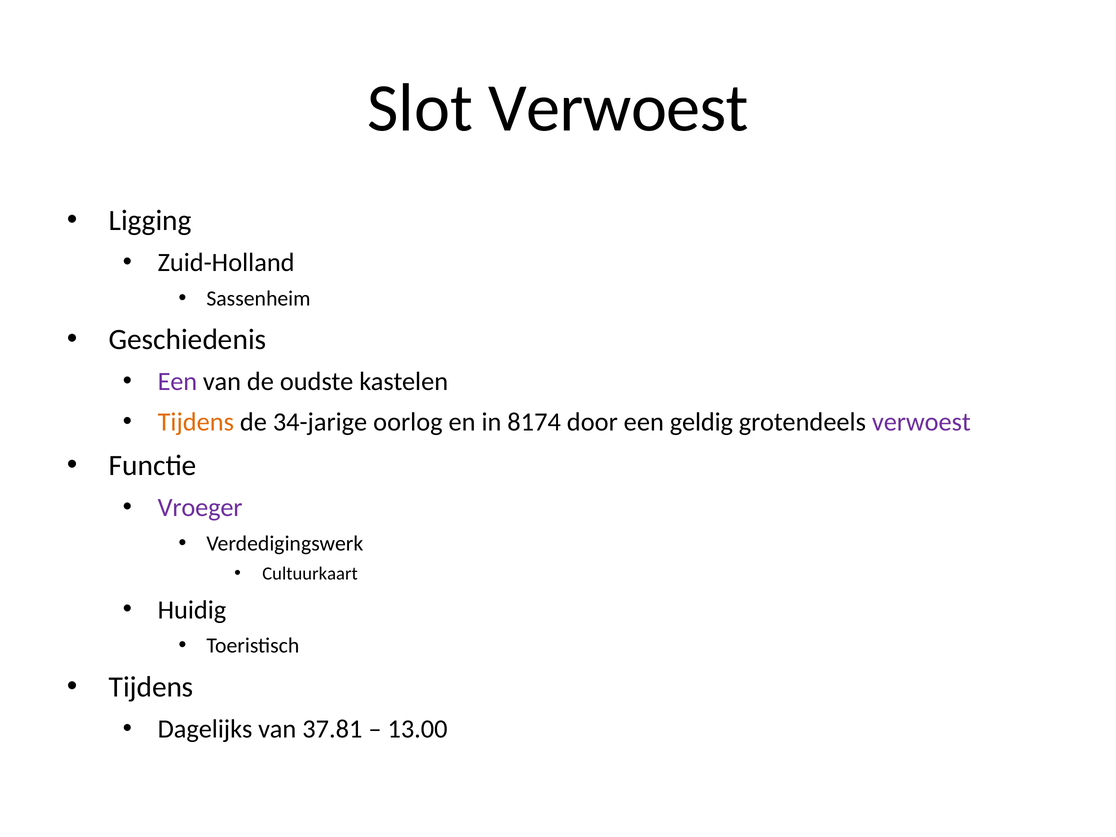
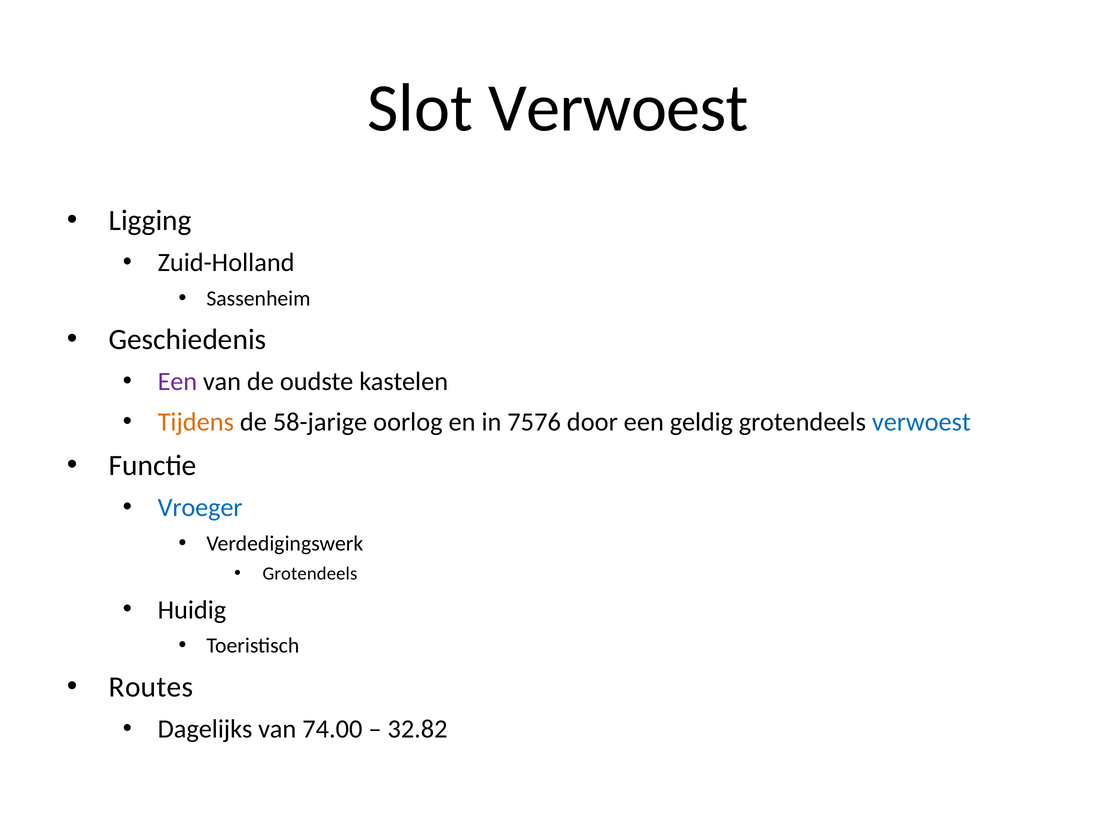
34-jarige: 34-jarige -> 58-jarige (320, 422)
8174: 8174 -> 7576 (534, 422)
verwoest colour: purple -> blue (921, 422)
Vroeger colour: purple -> blue (200, 508)
Cultuurkaart: Cultuurkaart -> Grotendeels (310, 574)
Tijdens: Tijdens -> Routes (151, 687)
37.81: 37.81 -> 74.00 (332, 729)
13.00: 13.00 -> 32.82 (418, 729)
